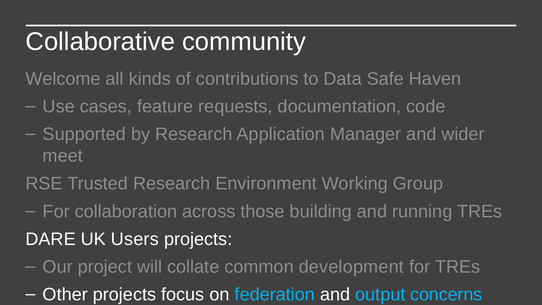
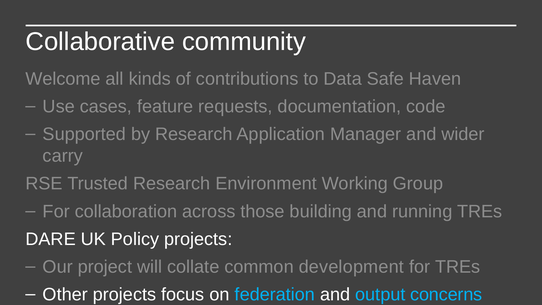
meet: meet -> carry (63, 156)
Users: Users -> Policy (135, 239)
